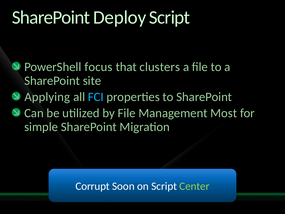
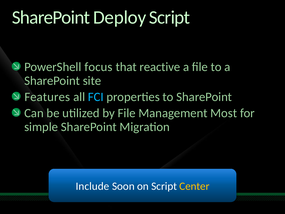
clusters: clusters -> reactive (160, 67)
Applying: Applying -> Features (47, 97)
Corrupt: Corrupt -> Include (92, 186)
Center colour: light green -> yellow (194, 186)
